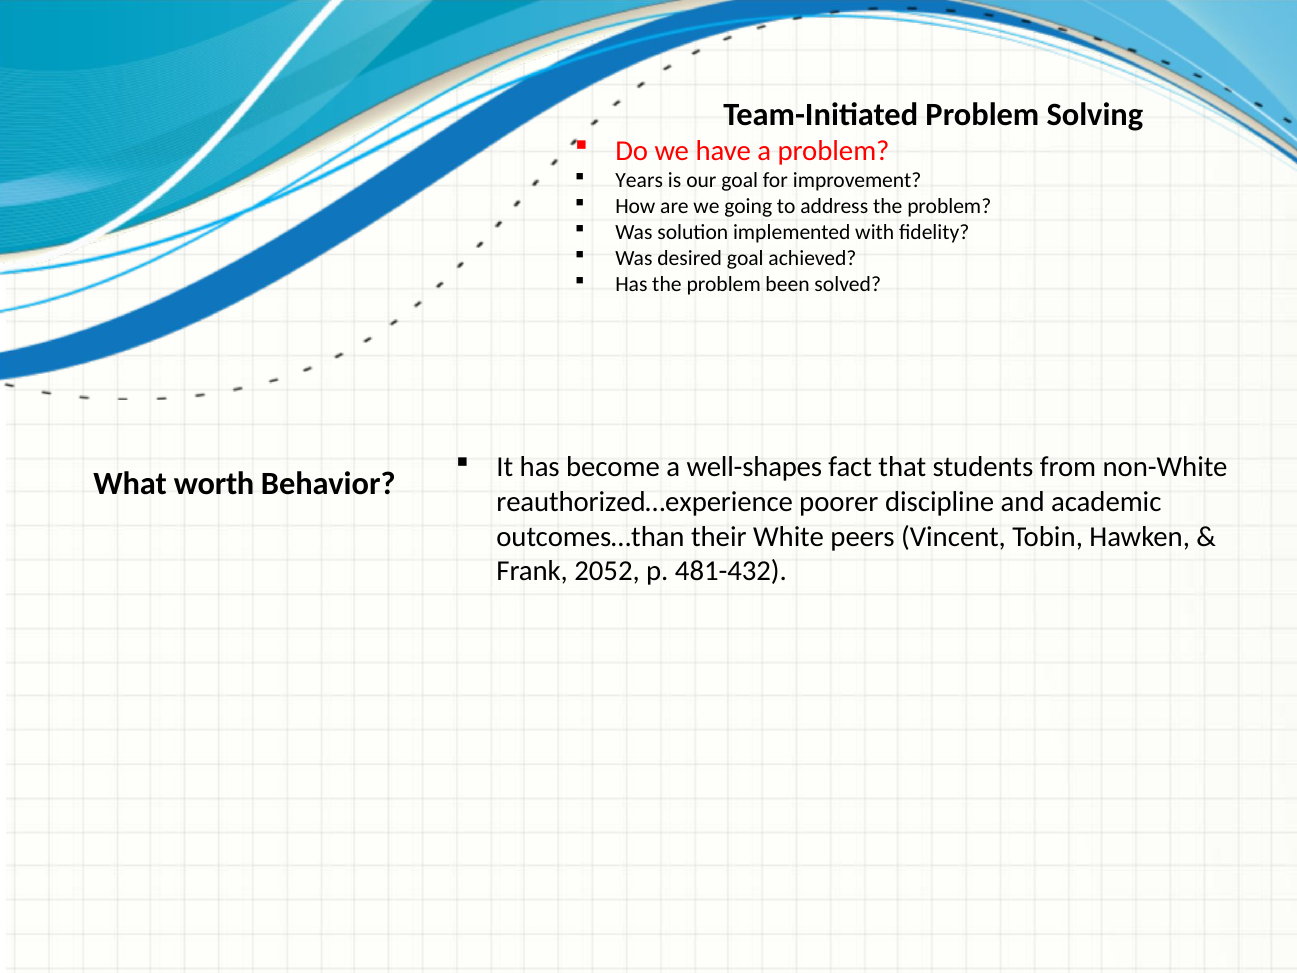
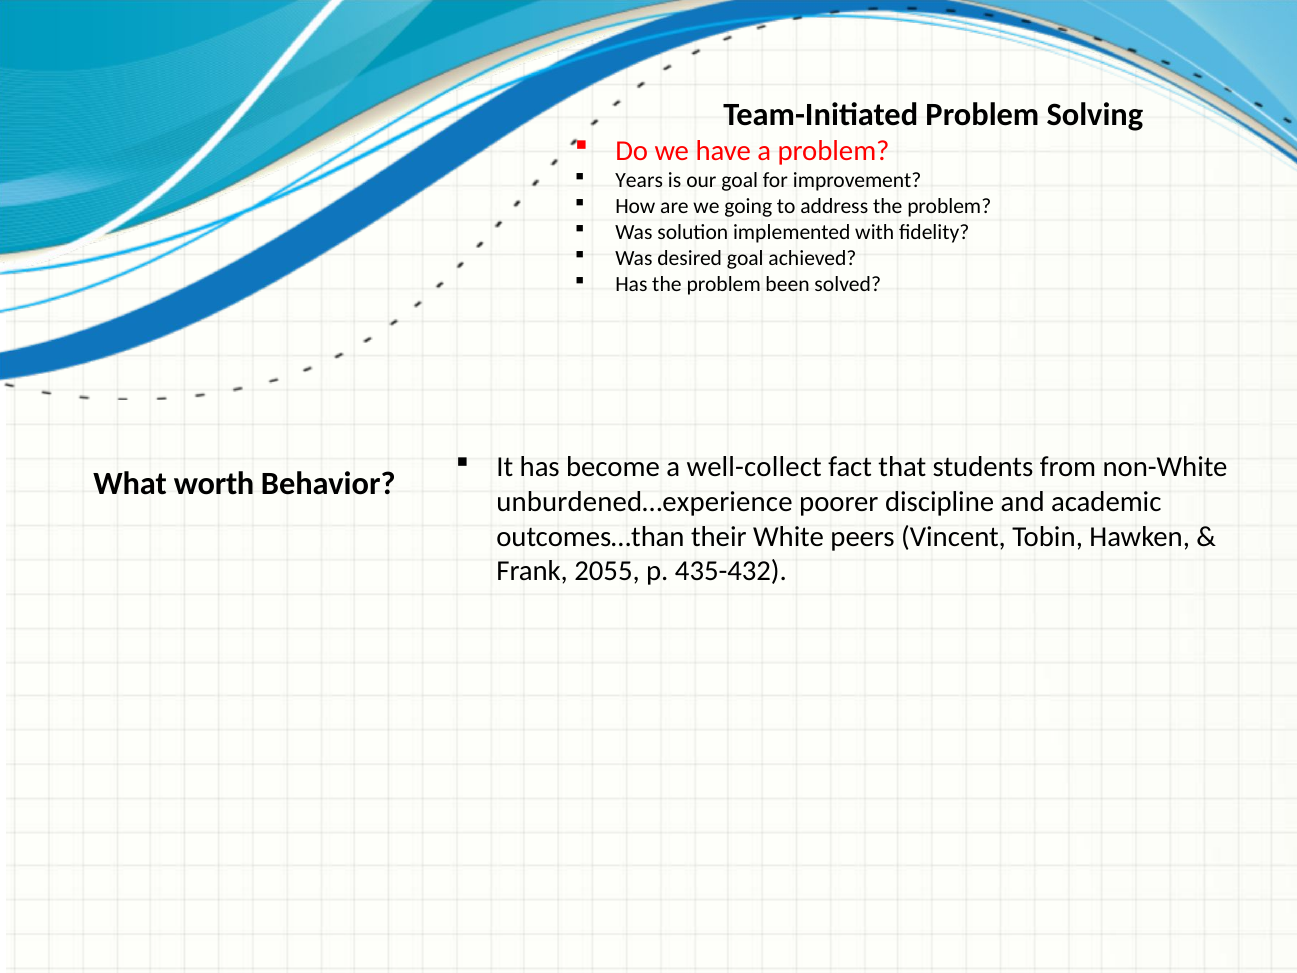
well-shapes: well-shapes -> well-collect (754, 467)
reauthorized…experience: reauthorized…experience -> unburdened…experience (644, 502)
2052: 2052 -> 2055 (607, 571)
481-432: 481-432 -> 435-432 (731, 571)
